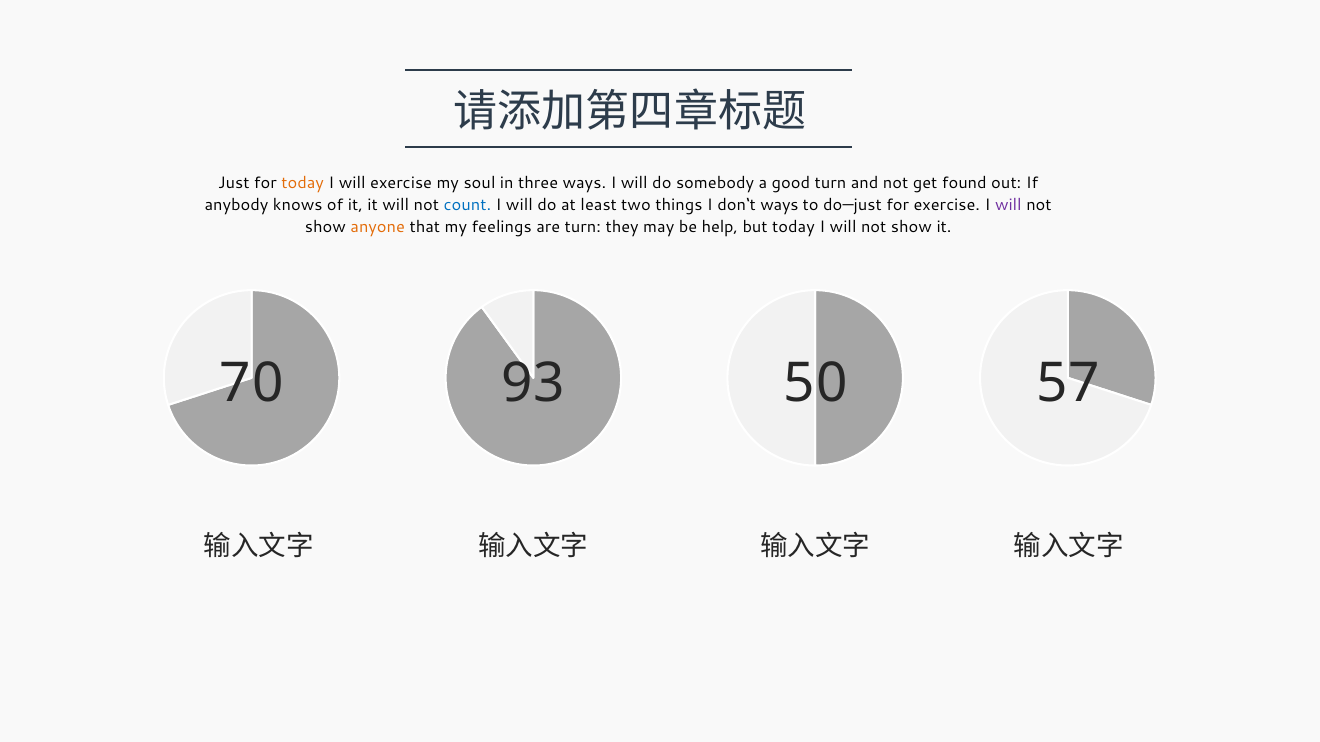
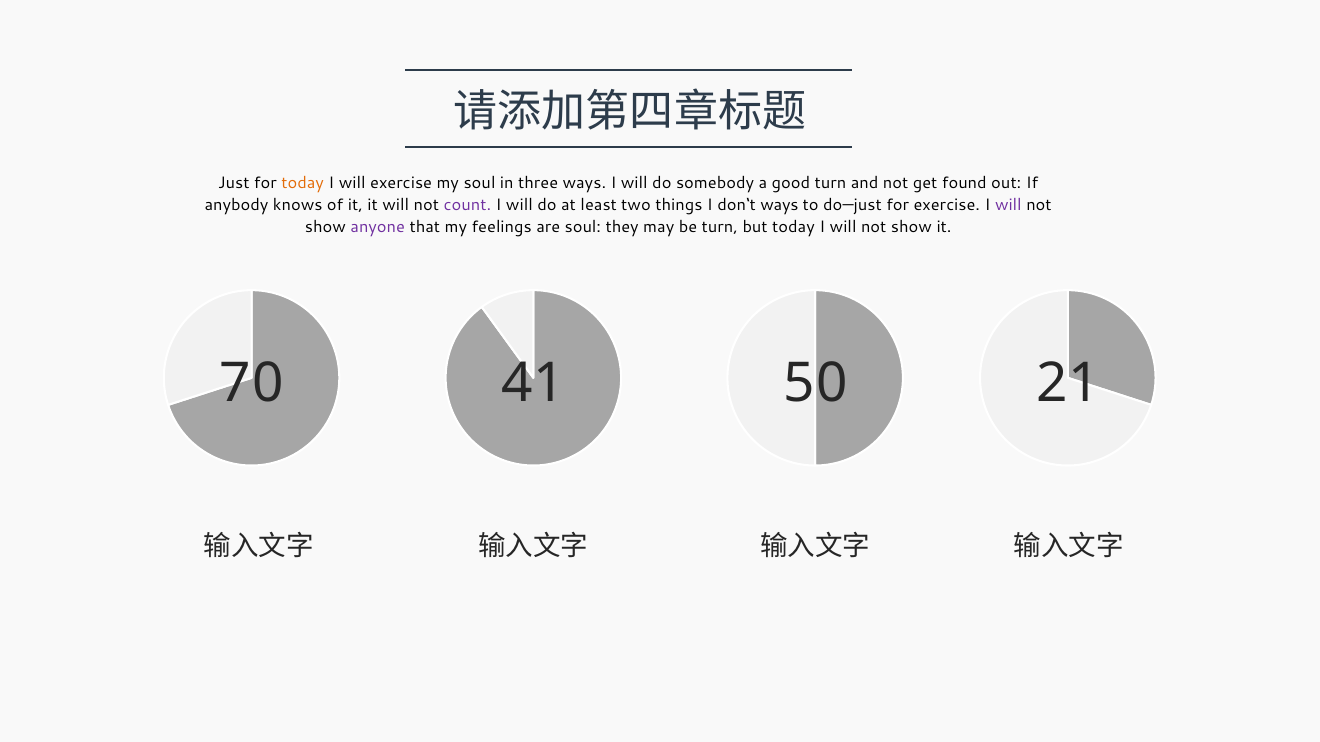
count colour: blue -> purple (467, 205)
anyone colour: orange -> purple (378, 227)
are turn: turn -> soul (583, 227)
be help: help -> turn (720, 227)
93: 93 -> 41 (534, 384)
57: 57 -> 21 (1068, 384)
